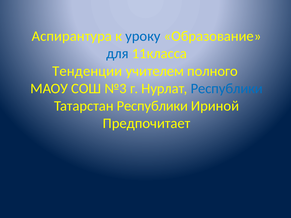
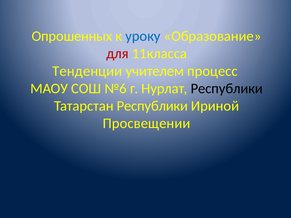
Аспирантура: Аспирантура -> Опрошенных (72, 36)
для colour: blue -> red (117, 54)
полного: полного -> процесс (212, 71)
№3: №3 -> №6 (116, 89)
Республики colour: blue -> black (227, 89)
Предпочитает: Предпочитает -> Просвещении (147, 123)
